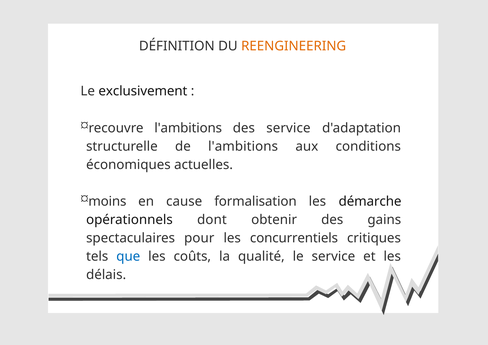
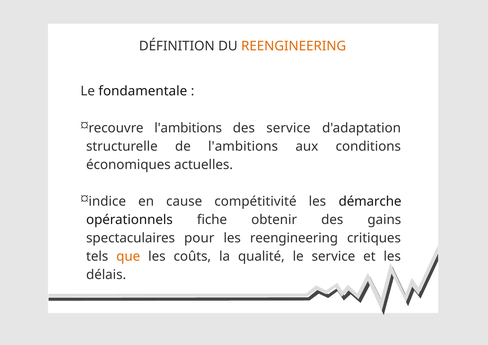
exclusivement: exclusivement -> fondamentale (143, 91)
moins: moins -> indice (107, 201)
formalisation: formalisation -> compétitivité (255, 201)
dont: dont -> fiche (212, 220)
les concurrentiels: concurrentiels -> reengineering (294, 238)
que colour: blue -> orange (128, 257)
